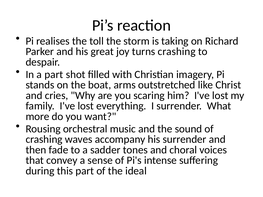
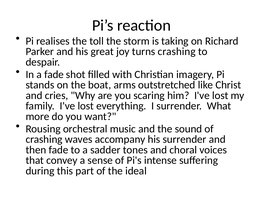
a part: part -> fade (54, 75)
